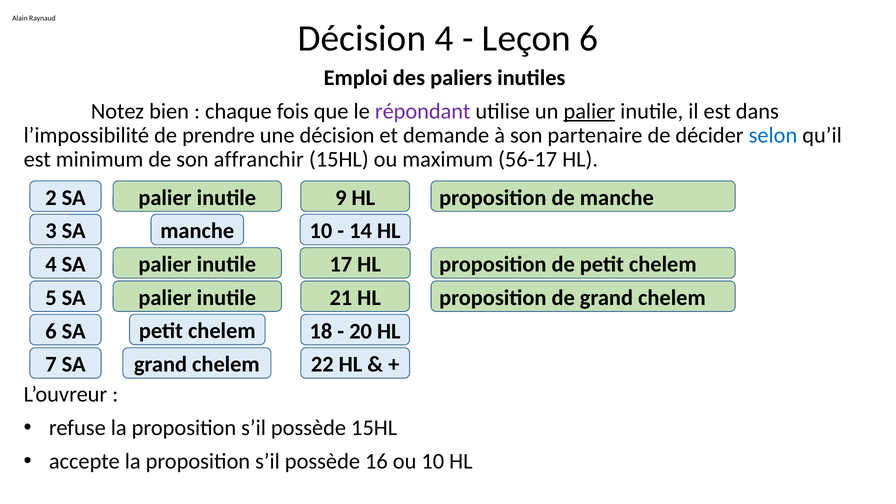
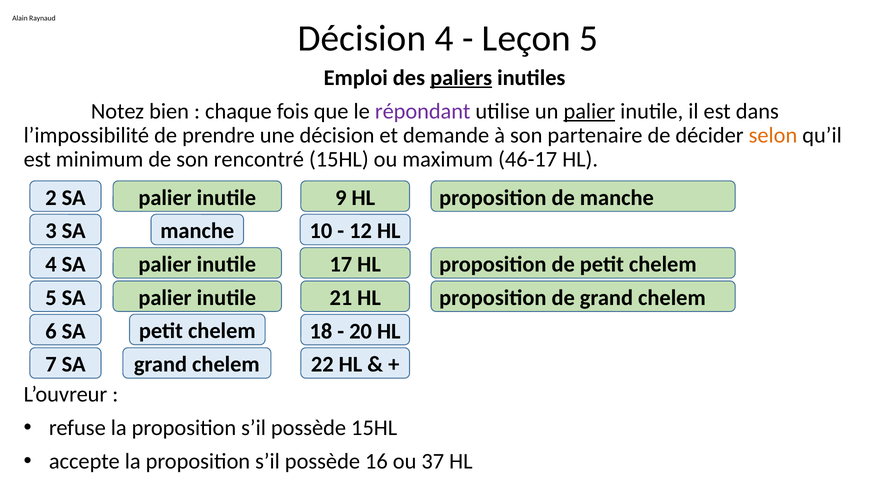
Leçon 6: 6 -> 5 (589, 39)
paliers underline: none -> present (461, 78)
selon colour: blue -> orange (773, 135)
affranchir: affranchir -> rencontré (259, 160)
56-17: 56-17 -> 46-17 (528, 160)
14: 14 -> 12 (361, 231)
ou 10: 10 -> 37 (433, 461)
